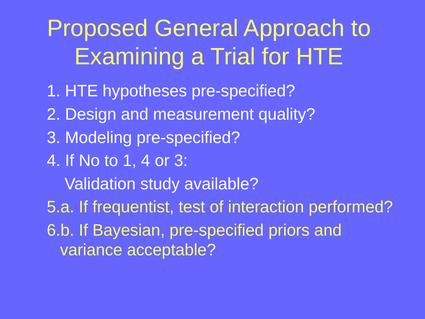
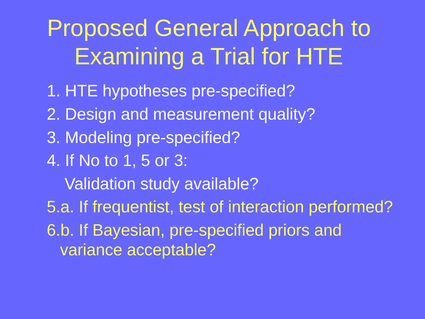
1 4: 4 -> 5 (146, 161)
